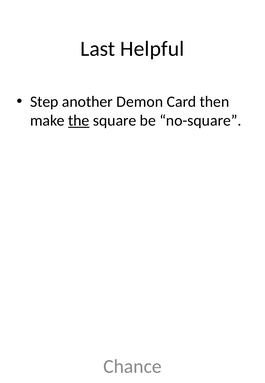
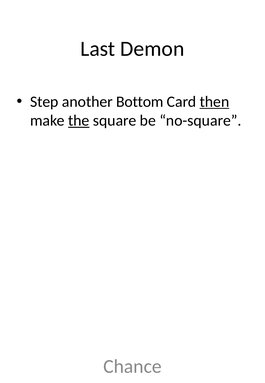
Helpful: Helpful -> Demon (152, 49)
Demon: Demon -> Bottom (140, 102)
then underline: none -> present (214, 102)
